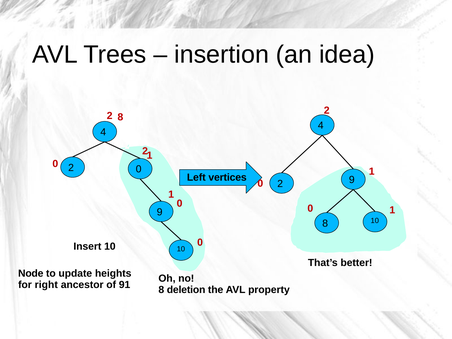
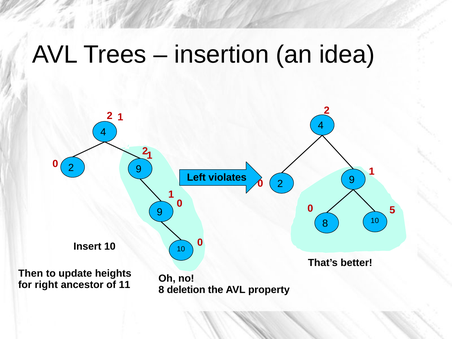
8: 8 -> 1 (120, 117)
0: 0 -> 9 (139, 169)
vertices: vertices -> violates (228, 178)
1: 1 -> 5 (392, 210)
Node: Node -> Then (31, 273)
91: 91 -> 11 (125, 285)
